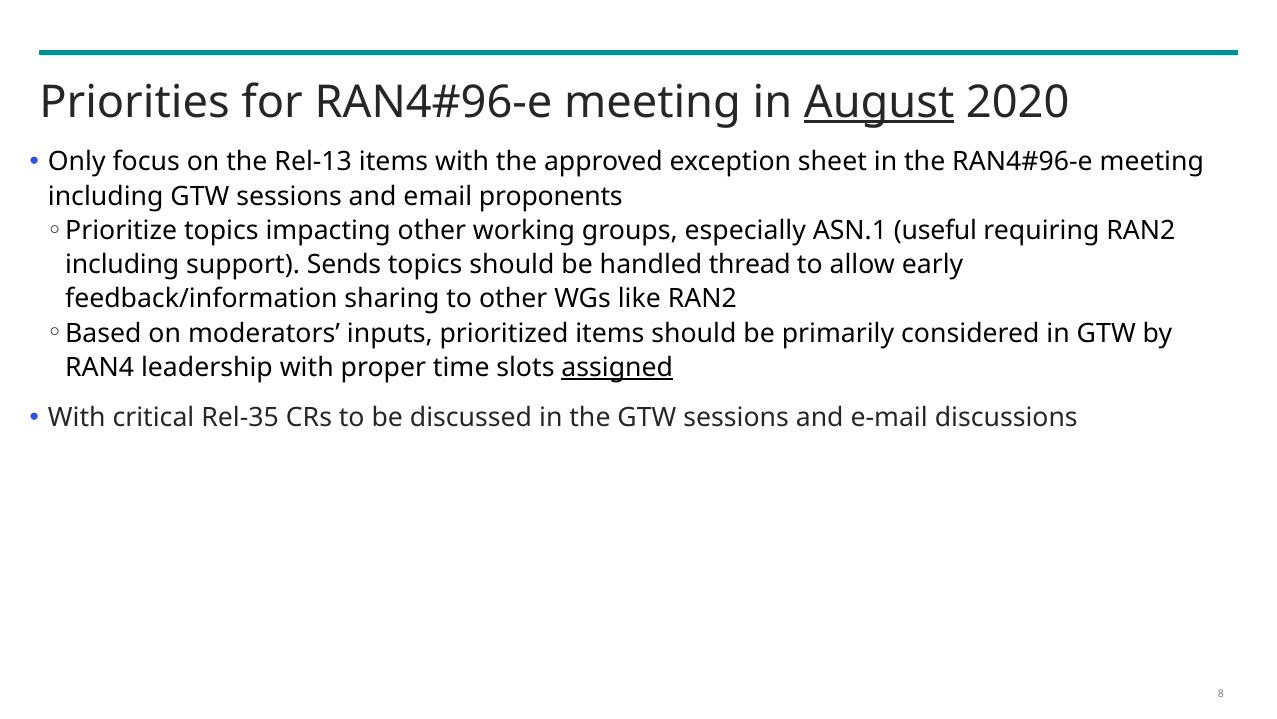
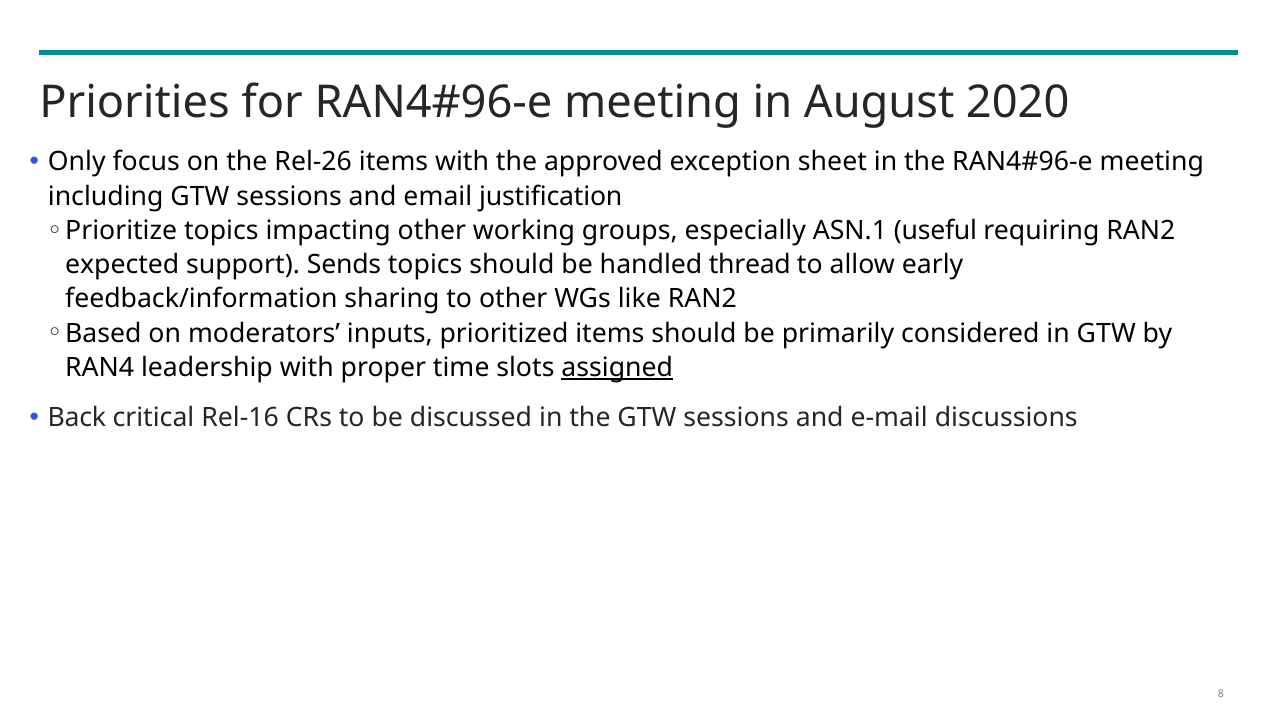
August underline: present -> none (879, 102)
Rel-13: Rel-13 -> Rel-26 (313, 162)
proponents: proponents -> justification (551, 196)
including: including -> expected (122, 265)
With: With -> Back (77, 417)
Rel-35: Rel-35 -> Rel-16 (240, 417)
